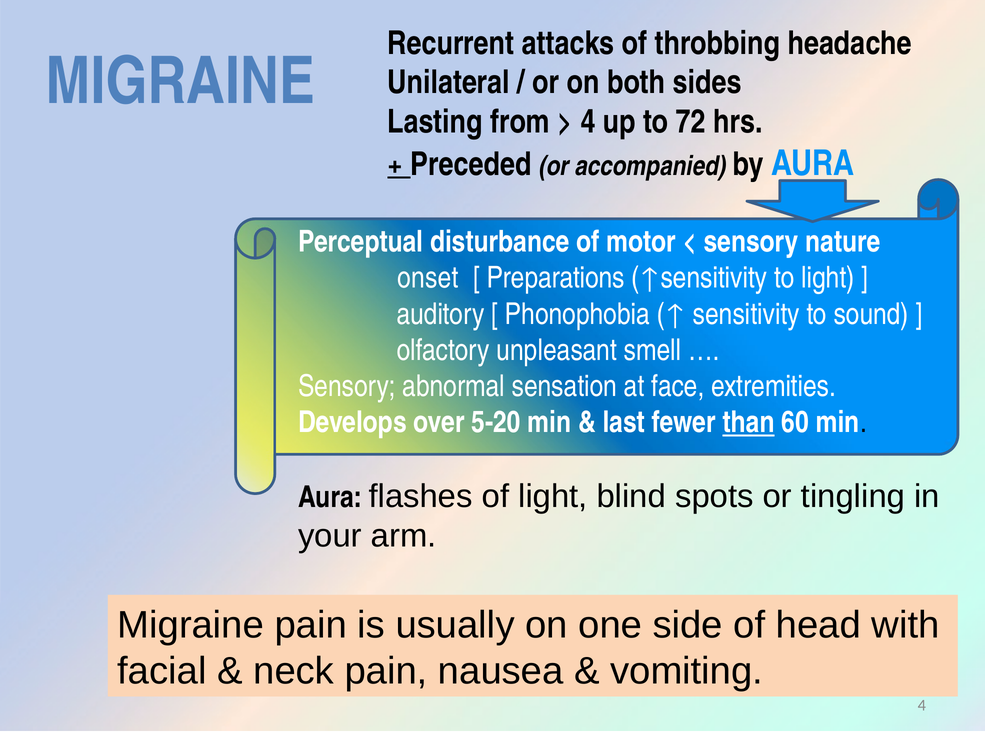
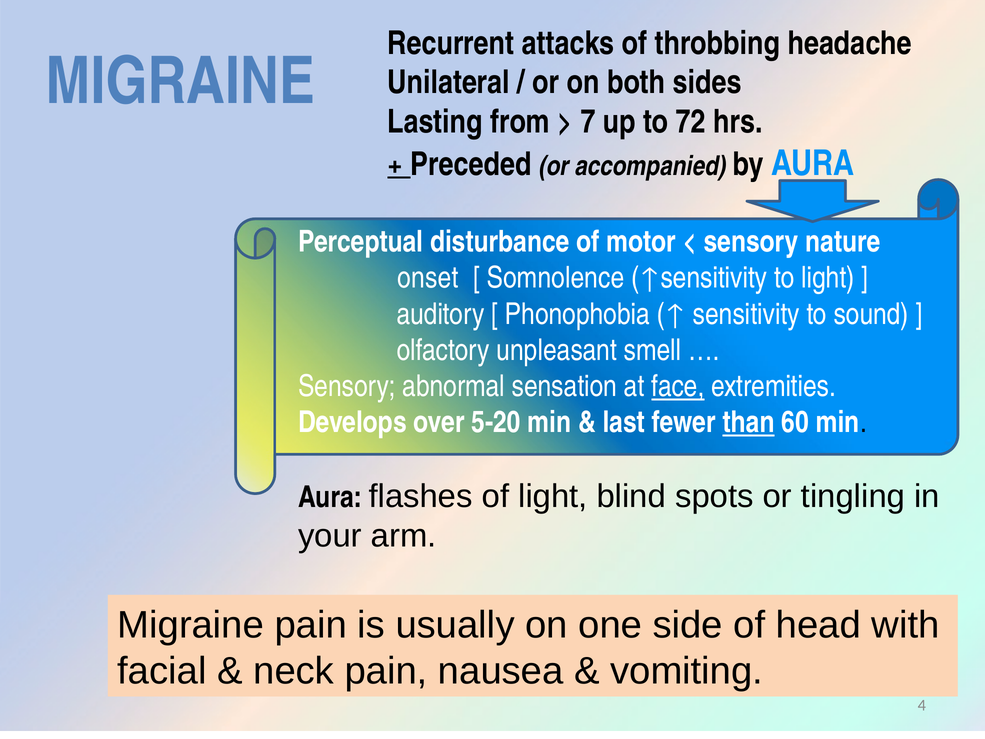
4: 4 -> 7 (588, 122)
Preparations: Preparations -> Somnolence (556, 278)
face underline: none -> present (678, 386)
